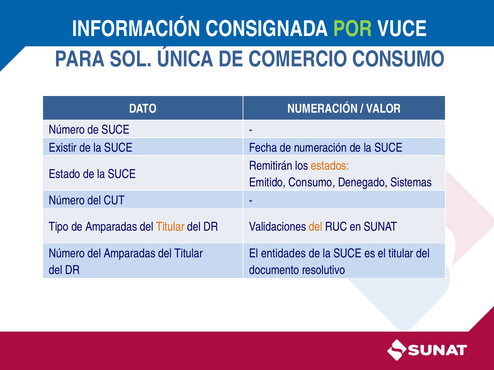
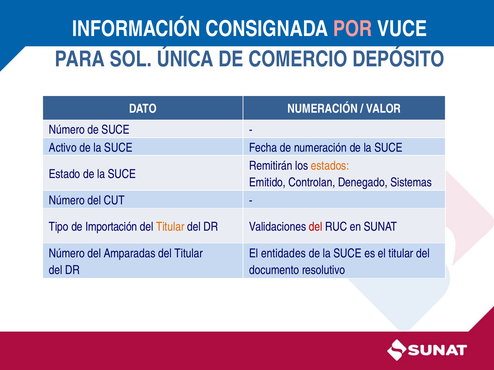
POR colour: light green -> pink (353, 29)
COMERCIO CONSUMO: CONSUMO -> DEPÓSITO (399, 59)
Existir: Existir -> Activo (63, 148)
Emitido Consumo: Consumo -> Controlan (312, 183)
de Amparadas: Amparadas -> Importación (111, 227)
del colour: orange -> red (316, 227)
